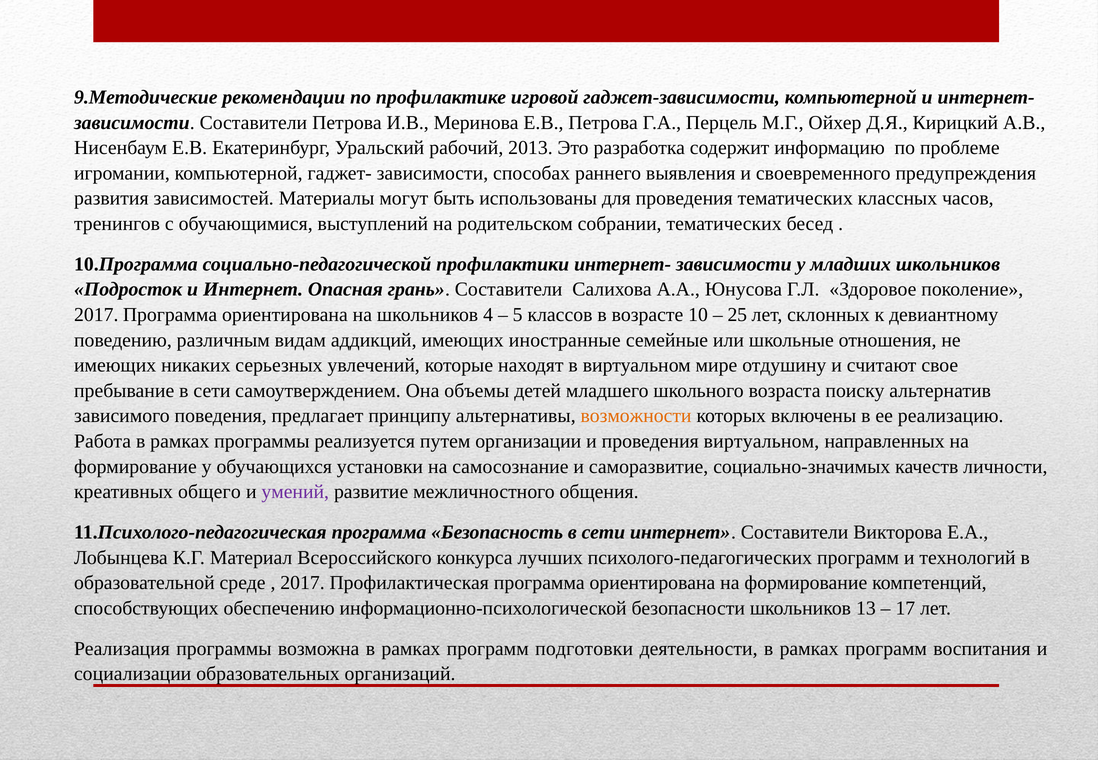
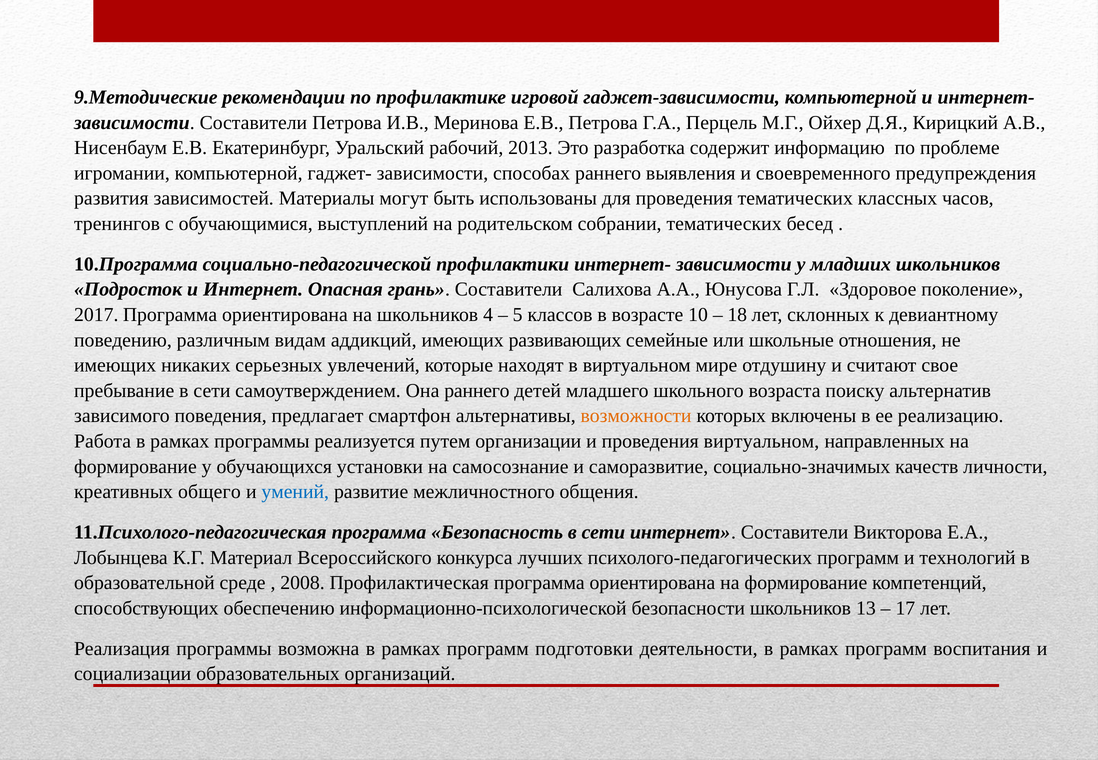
25: 25 -> 18 (737, 315)
иностранные: иностранные -> развивающих (565, 340)
Она объемы: объемы -> раннего (477, 391)
принципу: принципу -> смартфон (410, 416)
умений colour: purple -> blue (295, 492)
2017: 2017 -> 2008 (303, 583)
